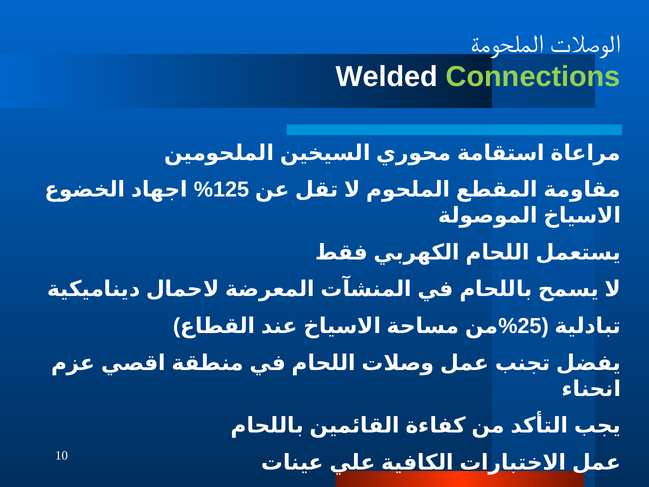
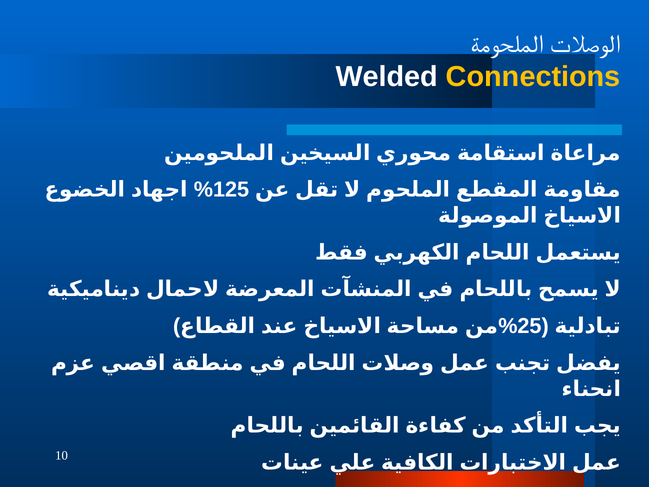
Connections colour: light green -> yellow (533, 77)
